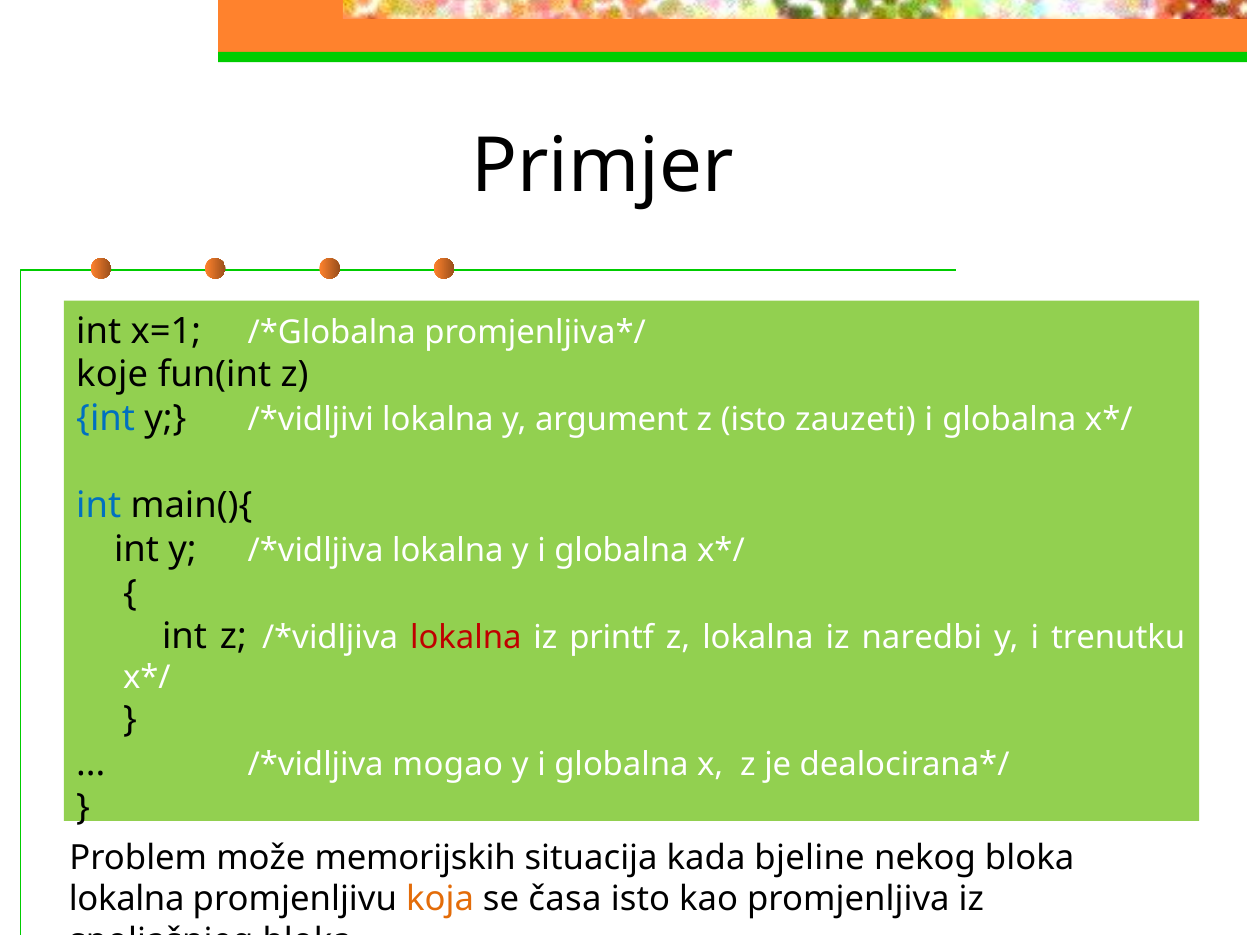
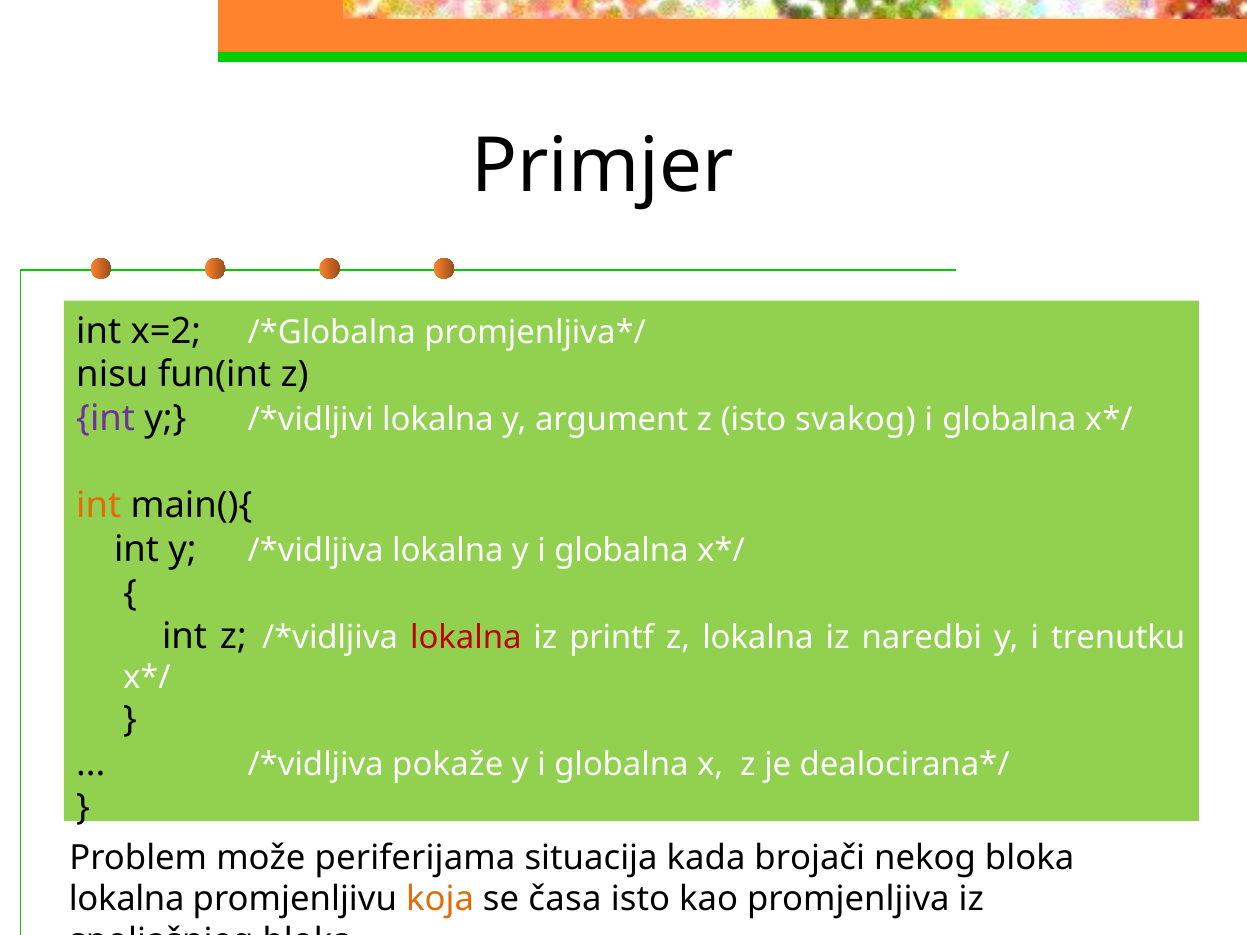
x=1: x=1 -> x=2 (166, 331)
koje: koje -> nisu (112, 375)
int colour: blue -> purple (106, 419)
zauzeti: zauzeti -> svakog (855, 420)
int colour: blue -> orange (99, 506)
mogao: mogao -> pokaže (448, 765)
memorijskih: memorijskih -> periferijama (415, 858)
bjeline: bjeline -> brojači (810, 858)
